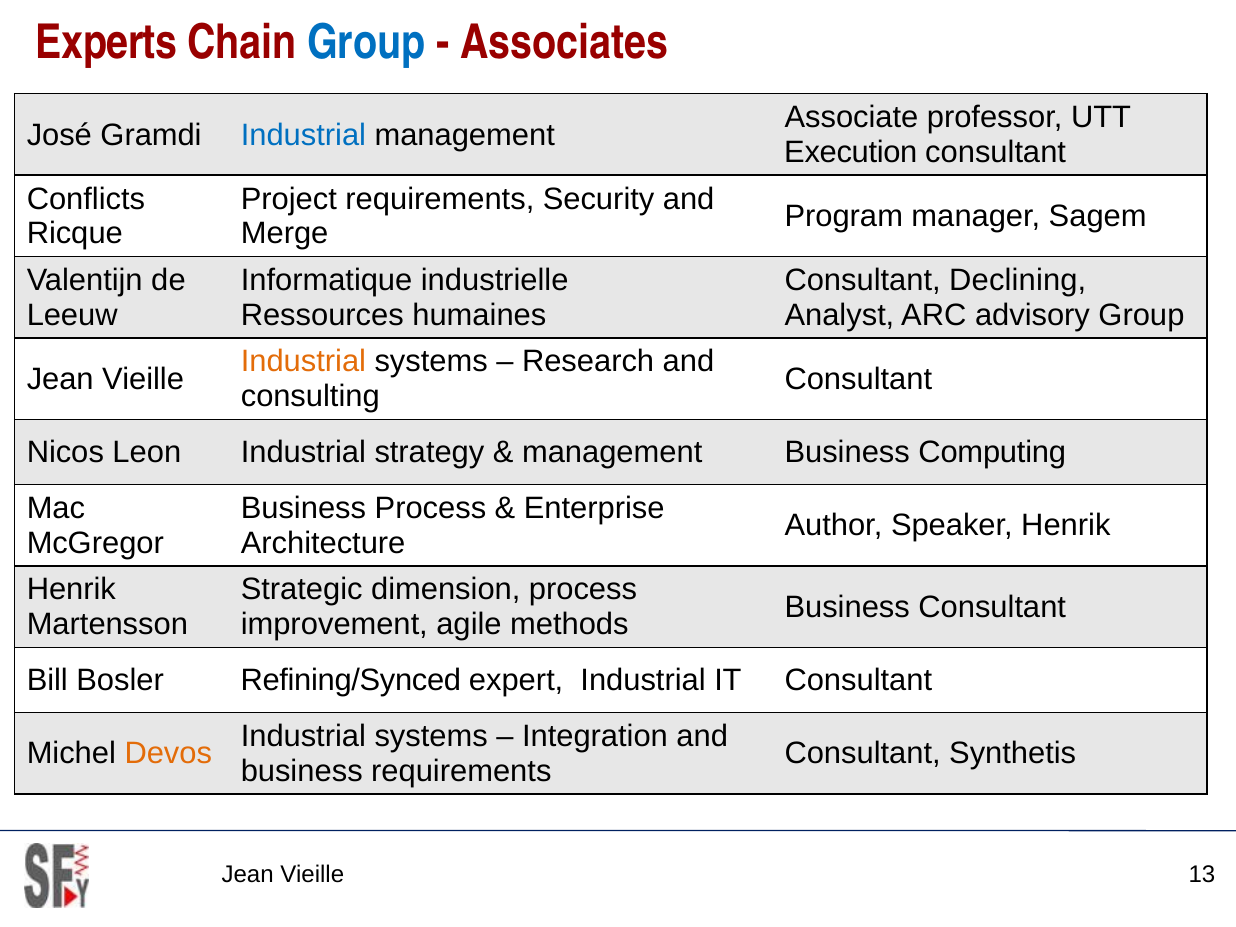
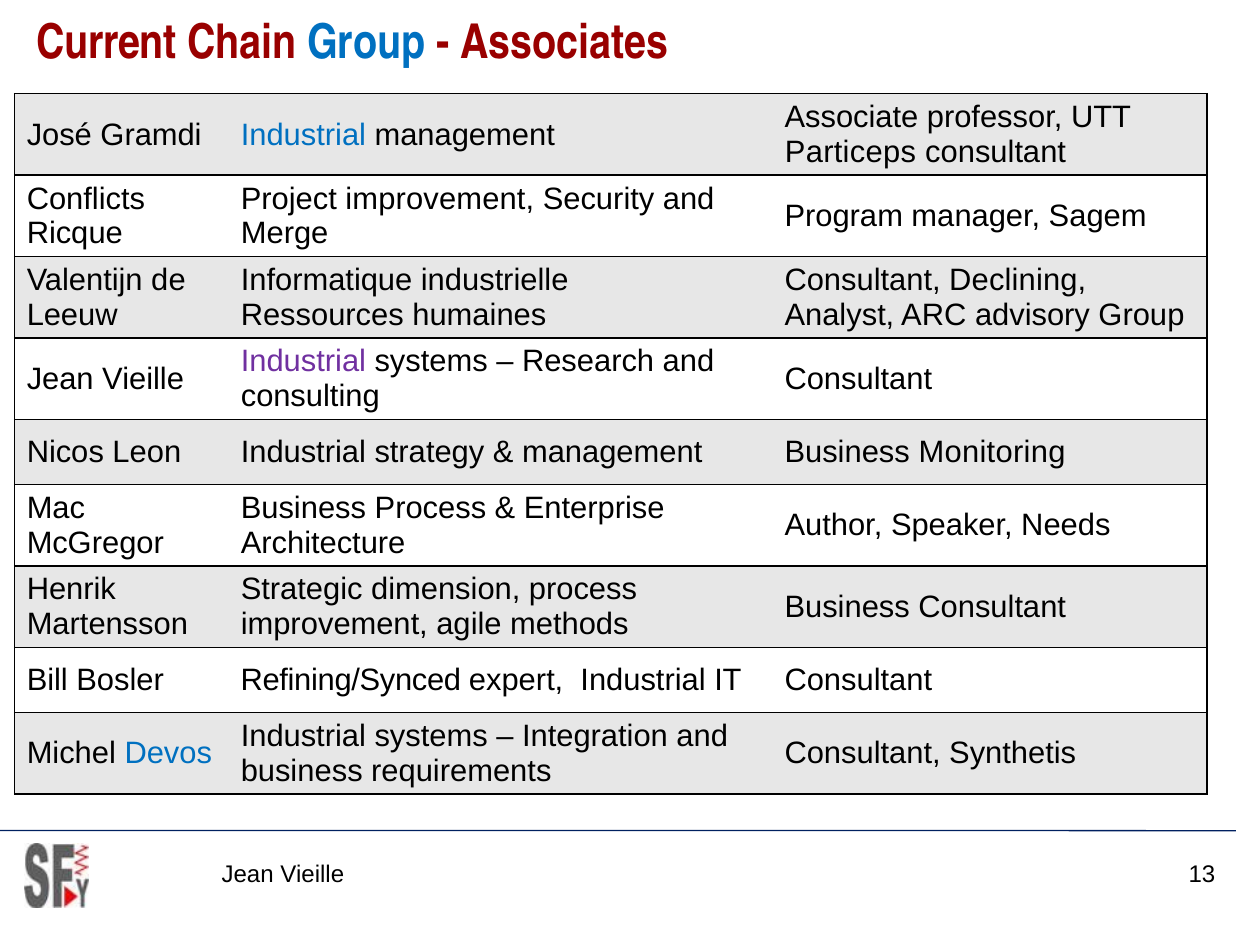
Experts: Experts -> Current (107, 42)
Execution: Execution -> Particeps (850, 152)
Project requirements: requirements -> improvement (440, 199)
Industrial colour: orange -> purple (303, 362)
Computing: Computing -> Monitoring (992, 452)
Speaker Henrik: Henrik -> Needs (1066, 526)
Devos colour: orange -> blue (168, 754)
